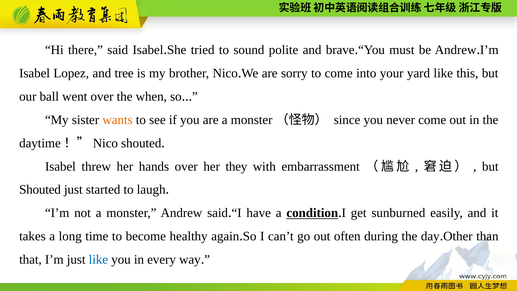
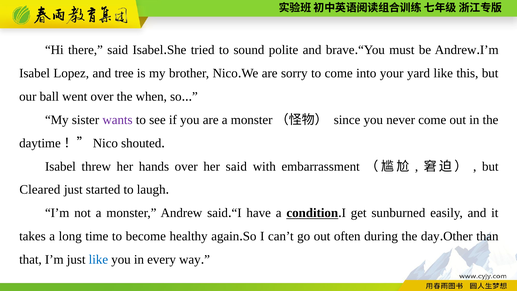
wants colour: orange -> purple (118, 120)
her they: they -> said (236, 166)
Shouted: Shouted -> Cleared (40, 190)
